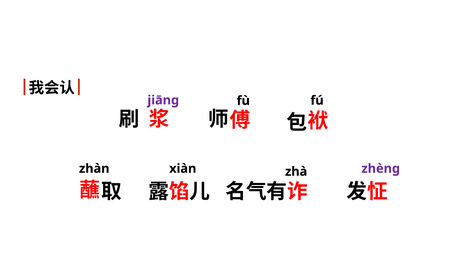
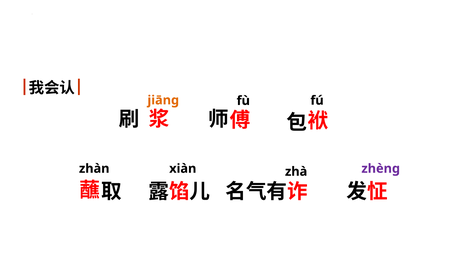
jiāng colour: purple -> orange (163, 100)
